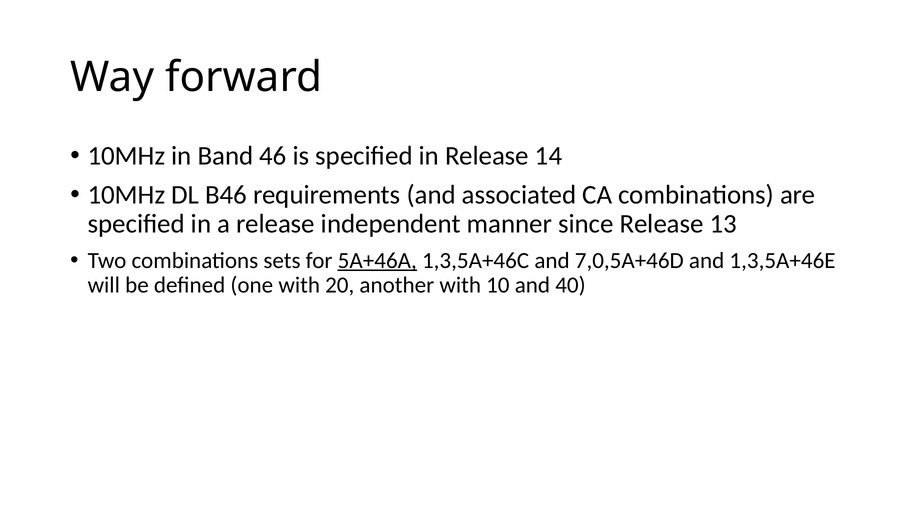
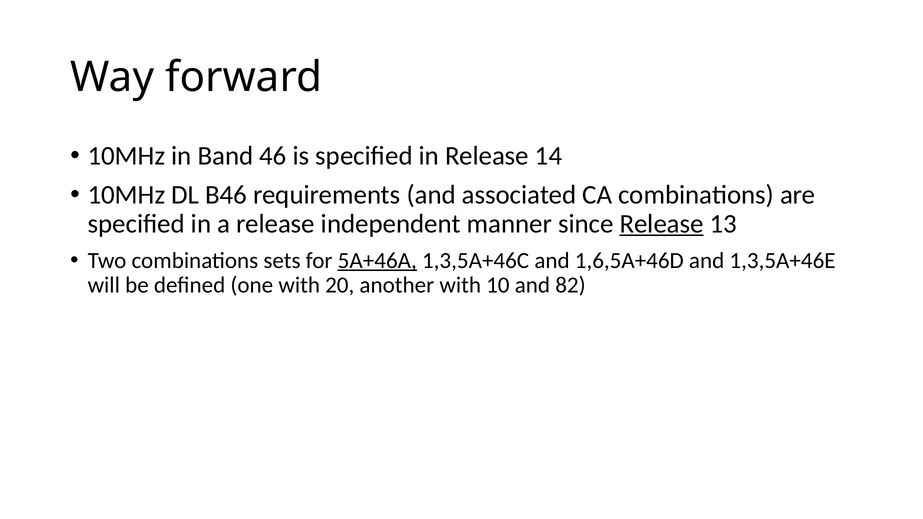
Release underline: none -> present (662, 224)
7,0,5A+46D: 7,0,5A+46D -> 1,6,5A+46D (629, 260)
40: 40 -> 82 (570, 285)
